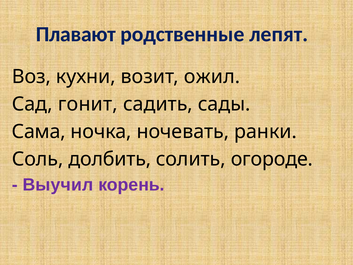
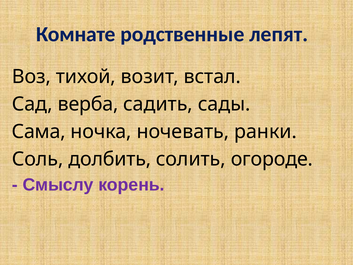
Плавают: Плавают -> Комнате (76, 34)
кухни: кухни -> тихой (86, 77)
ожил: ожил -> встал (212, 77)
гонит: гонит -> верба (88, 104)
Выучил: Выучил -> Смыслу (58, 185)
